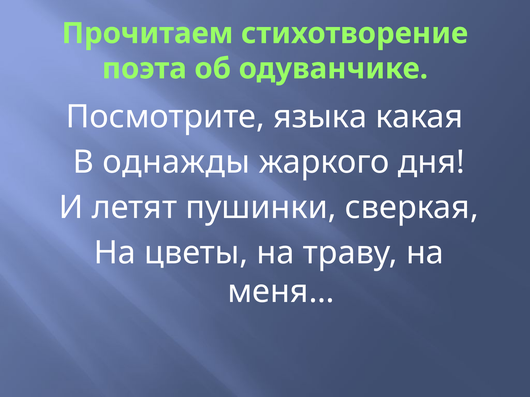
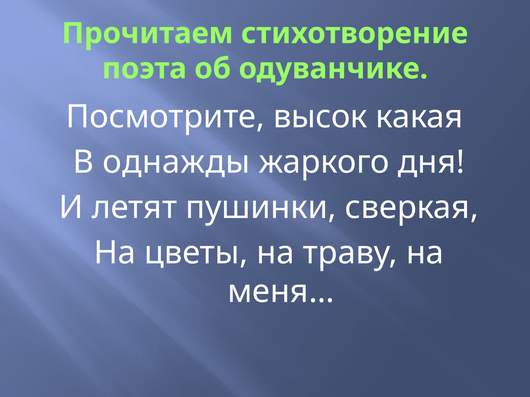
языка: языка -> высок (320, 117)
